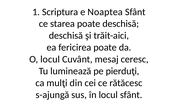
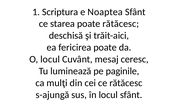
poate deschisă: deschisă -> rătăcesc (121, 24)
pierduţi: pierduţi -> paginile (123, 71)
